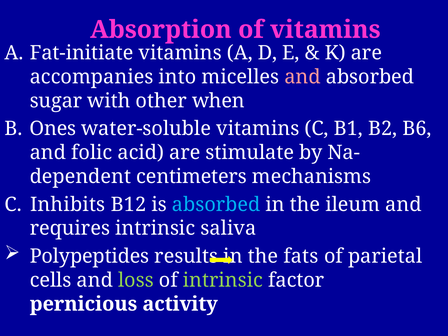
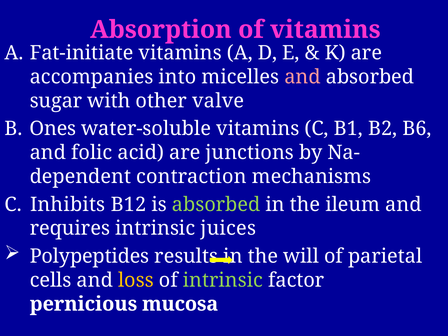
when: when -> valve (218, 101)
stimulate: stimulate -> junctions (250, 153)
centimeters: centimeters -> contraction (191, 177)
absorbed colour: light blue -> light green (216, 204)
saliva: saliva -> juices (228, 228)
fats: fats -> will (301, 256)
loss colour: light green -> yellow (136, 280)
activity: activity -> mucosa (180, 304)
